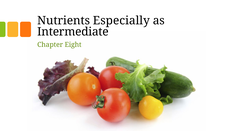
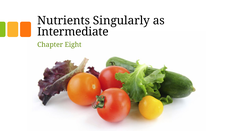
Especially: Especially -> Singularly (121, 21)
